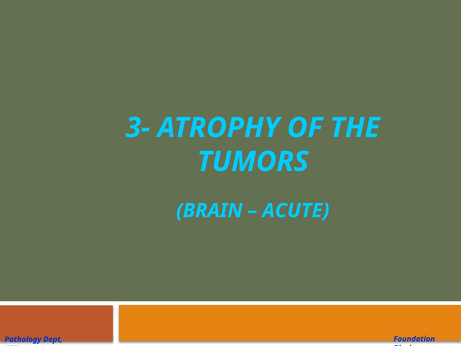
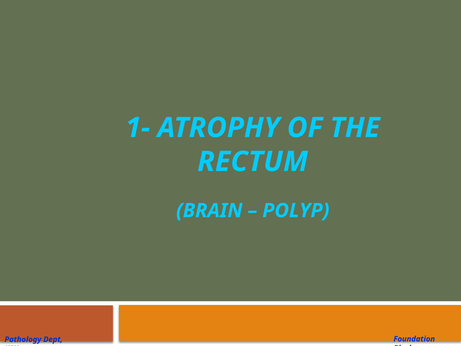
3-: 3- -> 1- (138, 128)
TUMORS: TUMORS -> RECTUM (253, 162)
ACUTE: ACUTE -> POLYP (296, 210)
